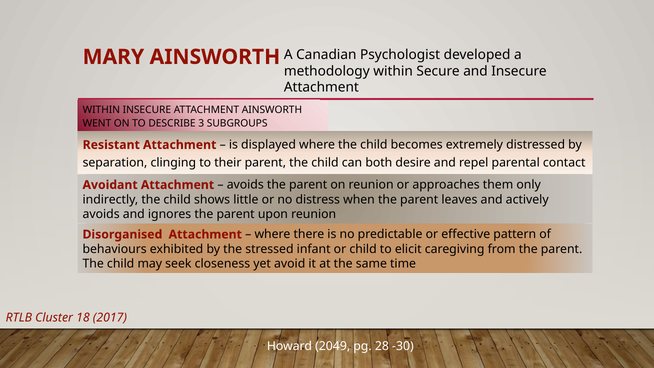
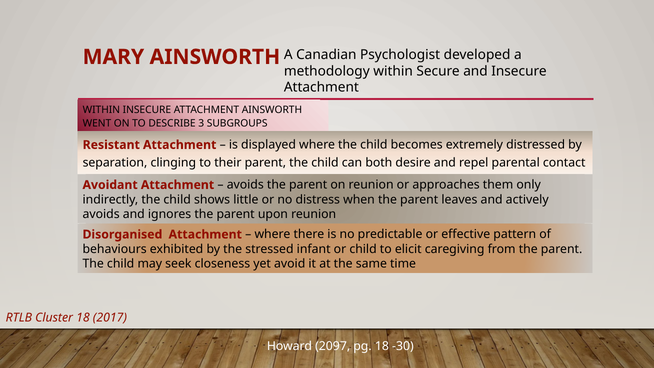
2049: 2049 -> 2097 (333, 346)
pg 28: 28 -> 18 (382, 346)
